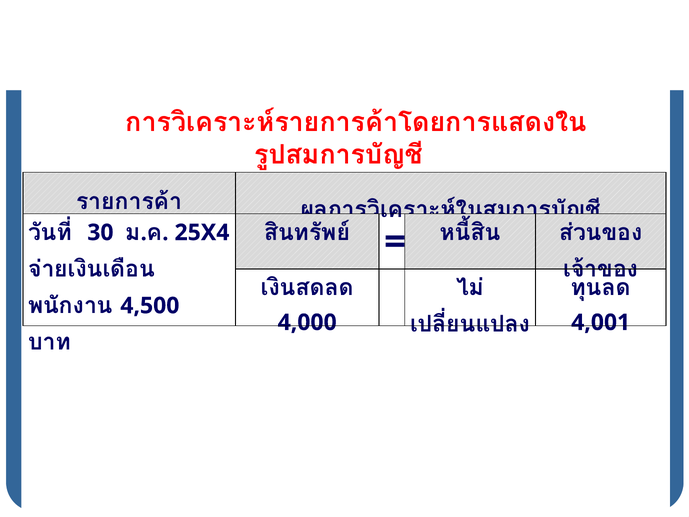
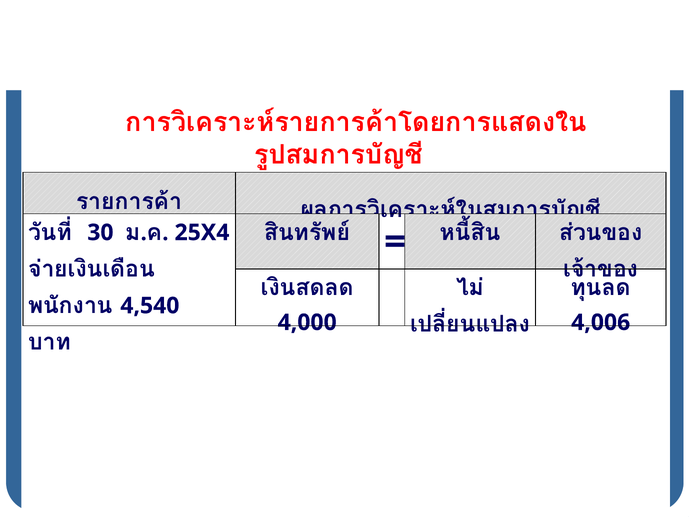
4,500: 4,500 -> 4,540 (150, 306)
4,001: 4,001 -> 4,006 (601, 322)
